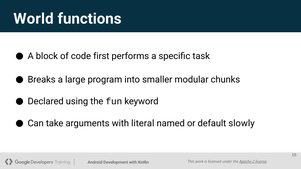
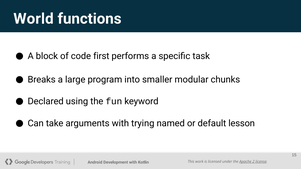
literal: literal -> trying (143, 124)
slowly: slowly -> lesson (242, 124)
